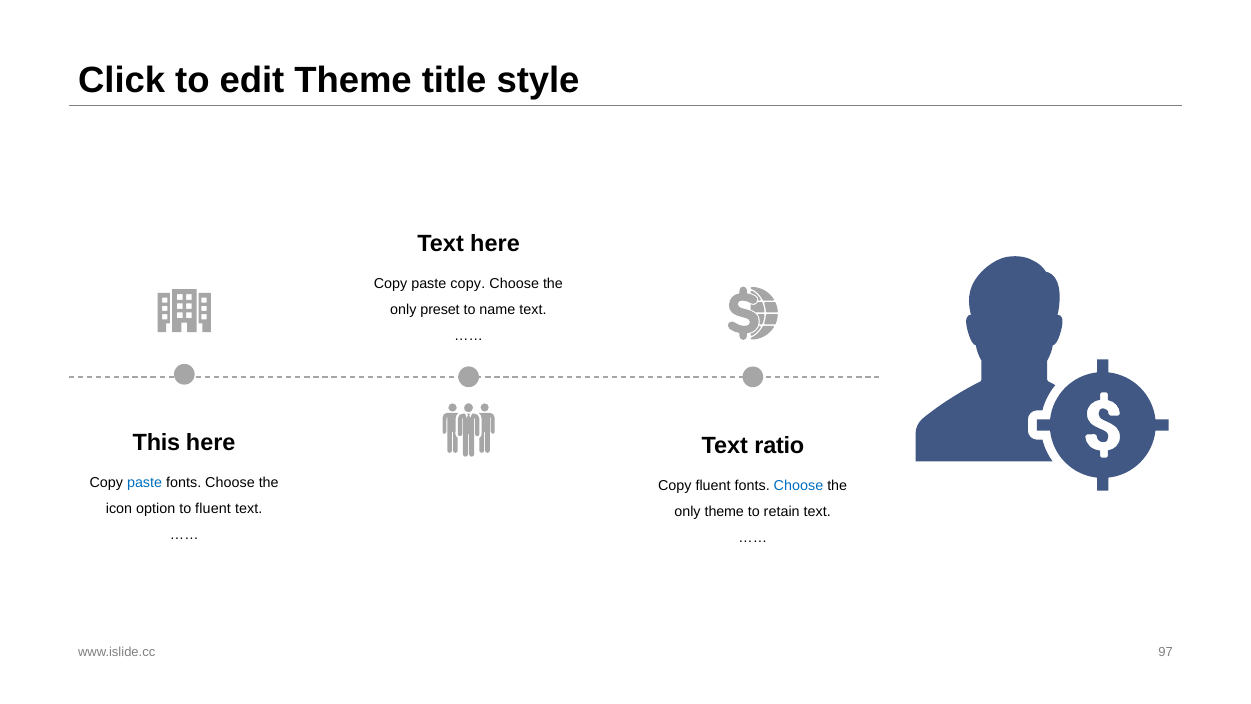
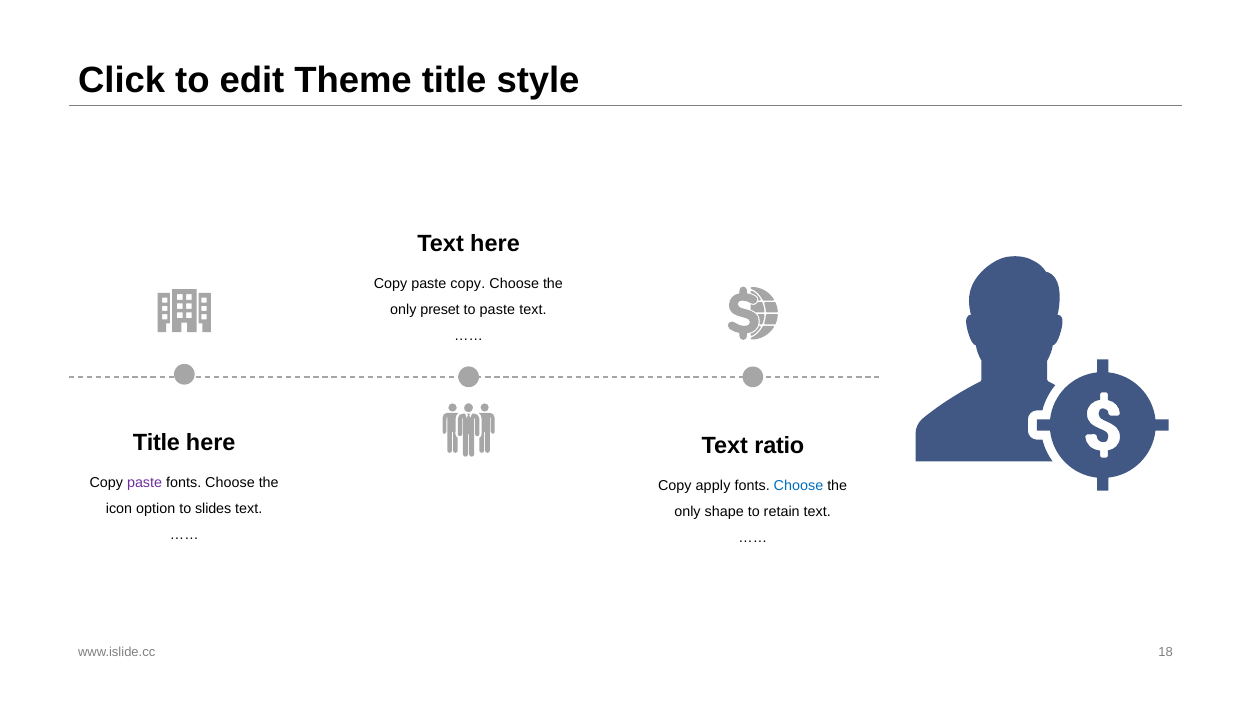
to name: name -> paste (497, 310)
This: This -> Title (156, 443)
paste colour: blue -> purple (145, 483)
Copy fluent: fluent -> apply (713, 486)
to fluent: fluent -> slides (213, 509)
only theme: theme -> shape (724, 511)
97: 97 -> 18 (1166, 652)
